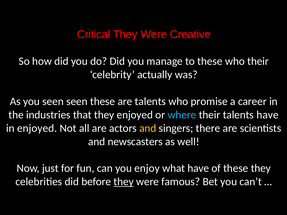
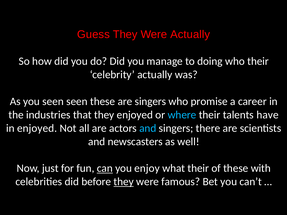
Critical: Critical -> Guess (93, 34)
Were Creative: Creative -> Actually (190, 34)
to these: these -> doing (210, 61)
are talents: talents -> singers (150, 102)
and colour: yellow -> light blue (148, 128)
can underline: none -> present (105, 169)
what have: have -> their (198, 169)
these they: they -> with (261, 169)
